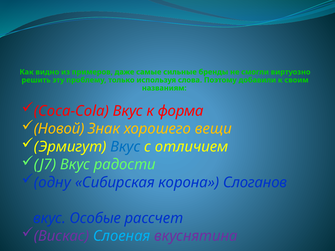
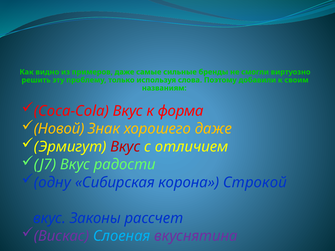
хорошего вещи: вещи -> даже (213, 129)
Вкус colour: blue -> red (125, 147)
Слоганов: Слоганов -> Строкой (255, 183)
Особые: Особые -> Законы (95, 218)
